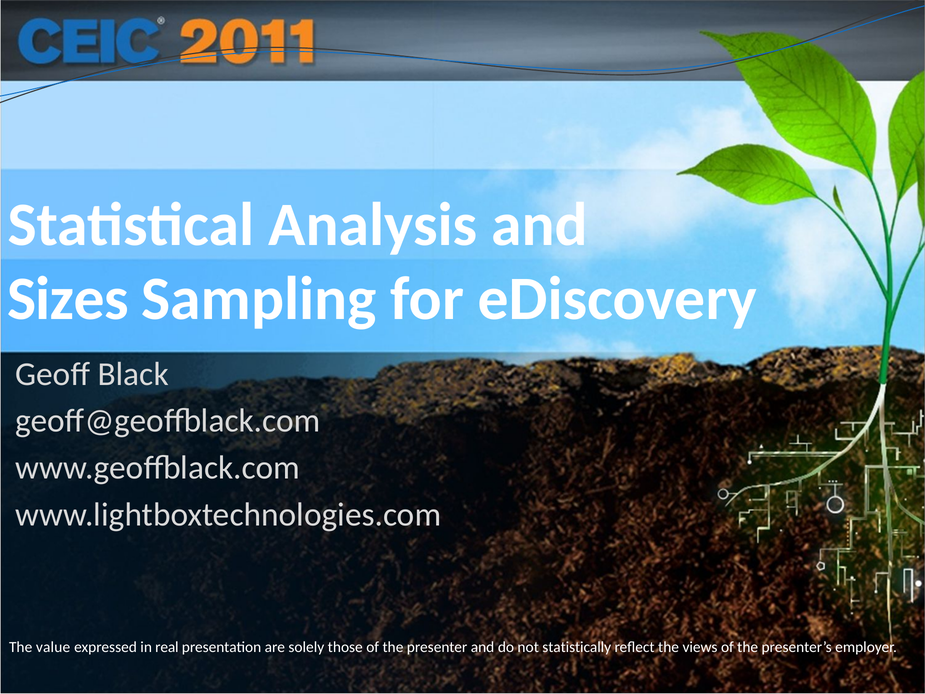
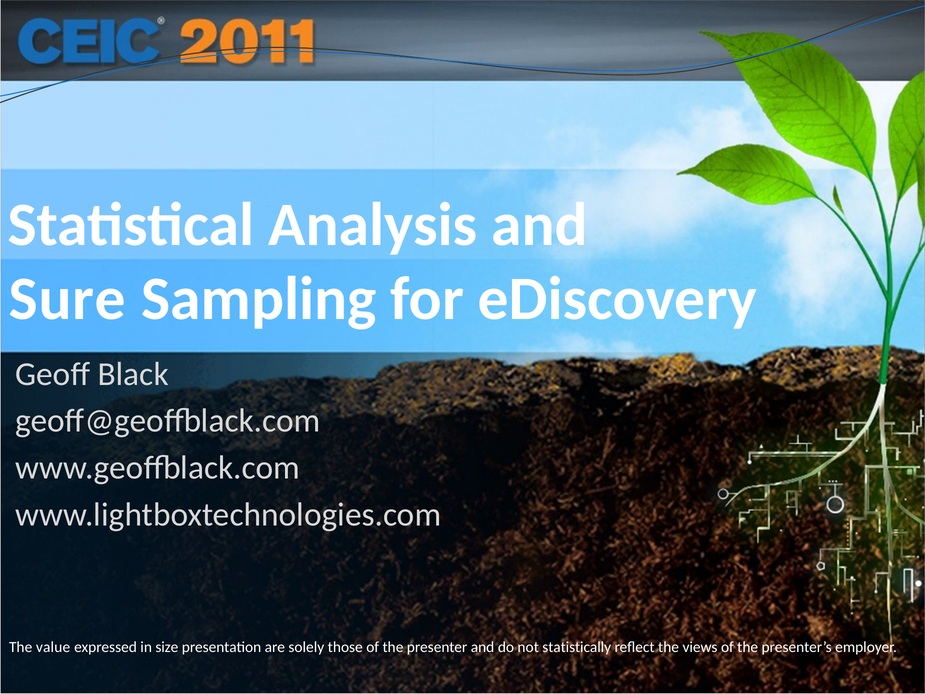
Sizes: Sizes -> Sure (67, 299)
real: real -> size (167, 647)
